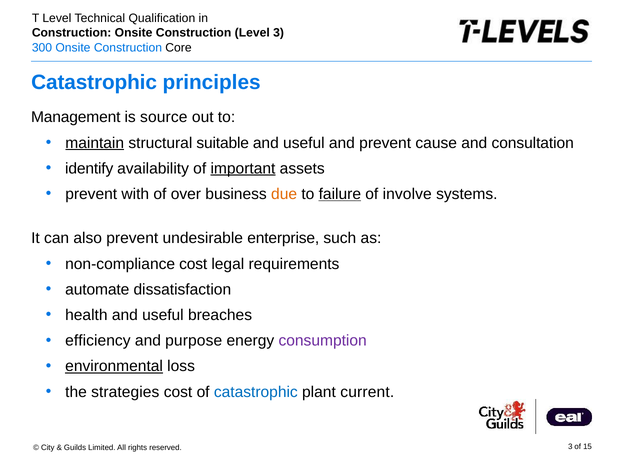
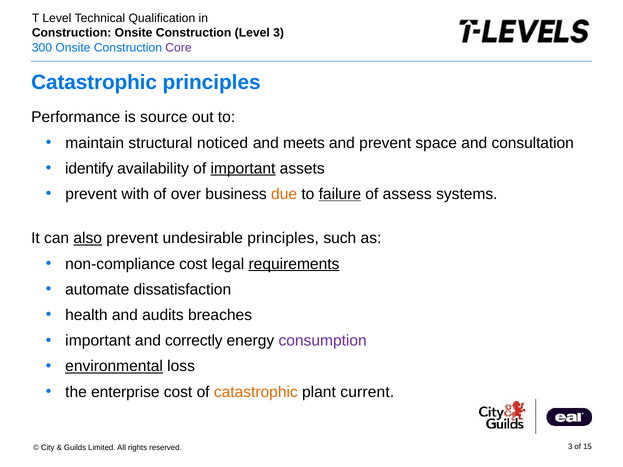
Core colour: black -> purple (178, 48)
Management: Management -> Performance (76, 117)
maintain underline: present -> none (95, 143)
suitable: suitable -> noticed (223, 143)
useful: useful -> meets (304, 143)
cause: cause -> space (436, 143)
involve: involve -> assess (407, 194)
also underline: none -> present (88, 238)
undesirable enterprise: enterprise -> principles (283, 238)
requirements underline: none -> present (294, 264)
health and useful: useful -> audits (163, 315)
efficiency: efficiency -> important (98, 341)
purpose: purpose -> correctly (194, 341)
strategies: strategies -> enterprise (125, 392)
catastrophic colour: blue -> orange (256, 392)
